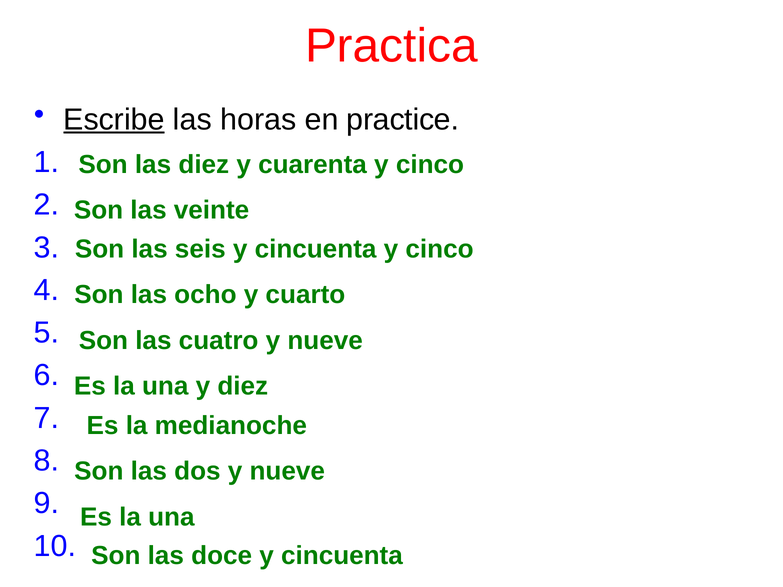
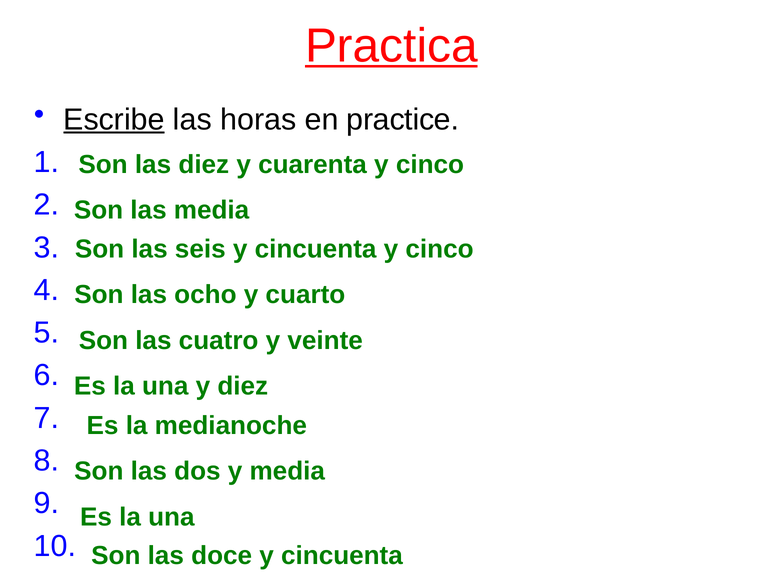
Practica underline: none -> present (391, 46)
las veinte: veinte -> media (212, 210)
cuatro y nueve: nueve -> veinte (325, 341)
dos y nueve: nueve -> media (287, 472)
